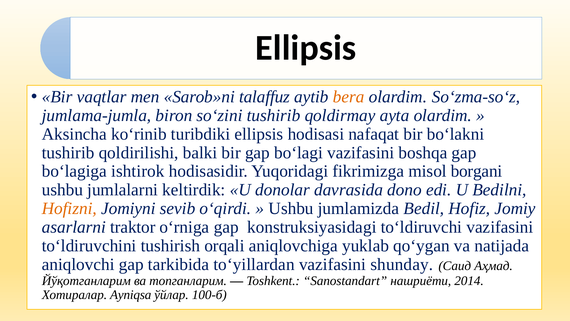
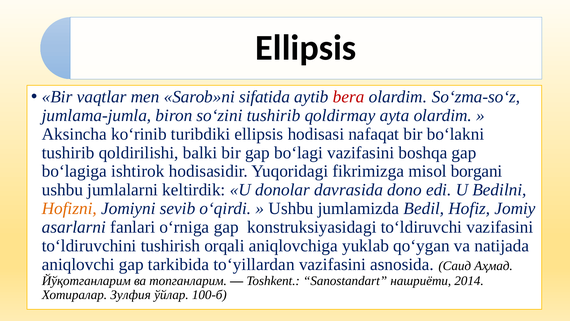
talaffuz: talaffuz -> sifatida (265, 97)
bera colour: orange -> red (349, 97)
traktor: traktor -> fanlari (133, 227)
shunday: shunday -> asnosida (402, 264)
Ayniqsa: Ayniqsa -> Зулфия (131, 295)
